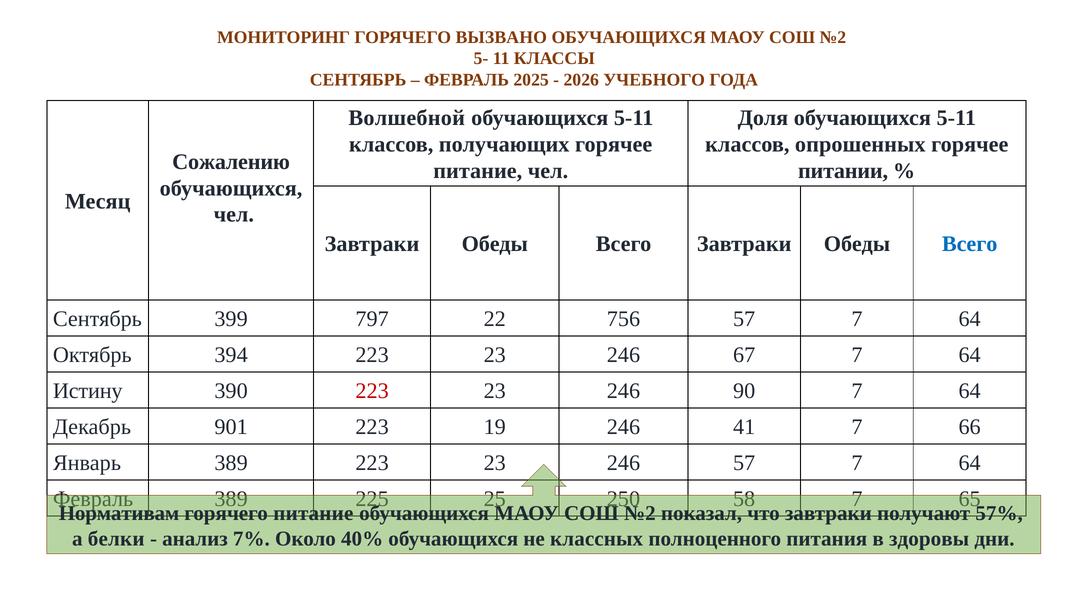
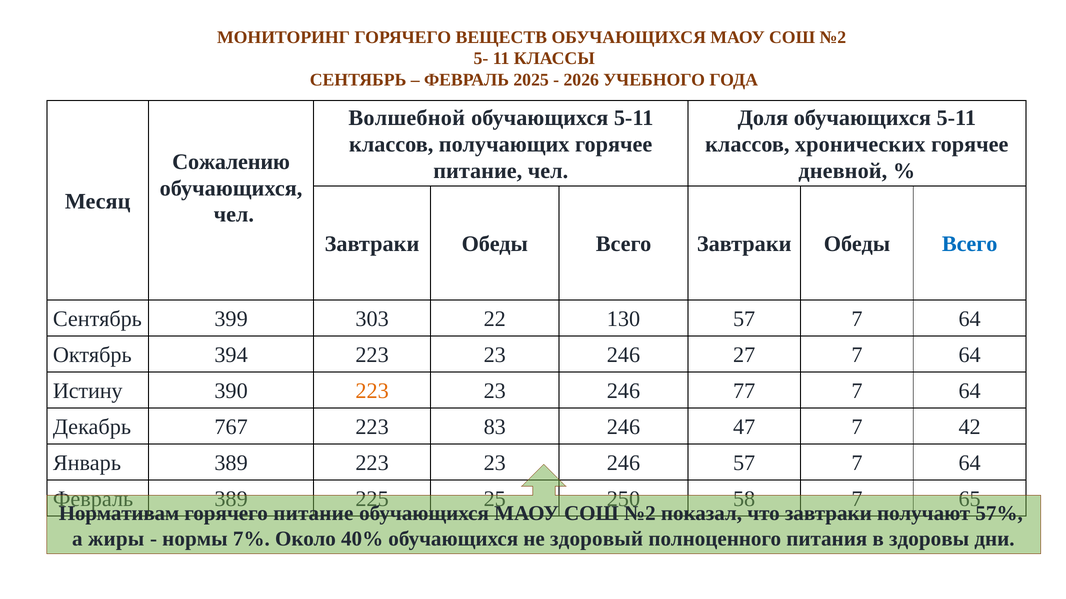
ВЫЗВАНО: ВЫЗВАНО -> ВЕЩЕСТВ (501, 37)
опрошенных: опрошенных -> хронических (860, 145)
питании: питании -> дневной (843, 171)
797: 797 -> 303 (372, 319)
756: 756 -> 130 (624, 319)
67: 67 -> 27 (744, 355)
223 colour: red -> orange (372, 391)
90: 90 -> 77 (744, 391)
901: 901 -> 767 (231, 427)
19: 19 -> 83 (495, 427)
41: 41 -> 47 (744, 427)
66: 66 -> 42 (970, 427)
белки: белки -> жиры (116, 539)
анализ: анализ -> нормы (195, 539)
классных: классных -> здоровый (597, 539)
